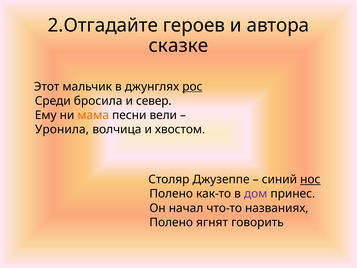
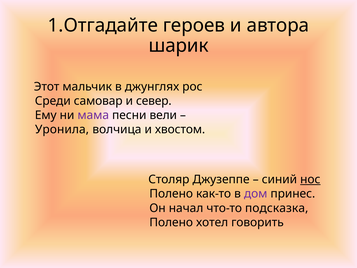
2.Отгадайте: 2.Отгадайте -> 1.Отгадайте (103, 25)
сказке: сказке -> шарик (179, 46)
рос underline: present -> none (192, 87)
бросила: бросила -> самовар (98, 101)
мама colour: orange -> purple (93, 115)
названиях: названиях -> подсказка (277, 208)
ягнят: ягнят -> хотел (212, 222)
